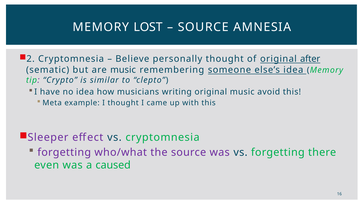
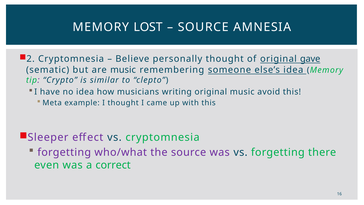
after: after -> gave (310, 59)
caused: caused -> correct (113, 165)
